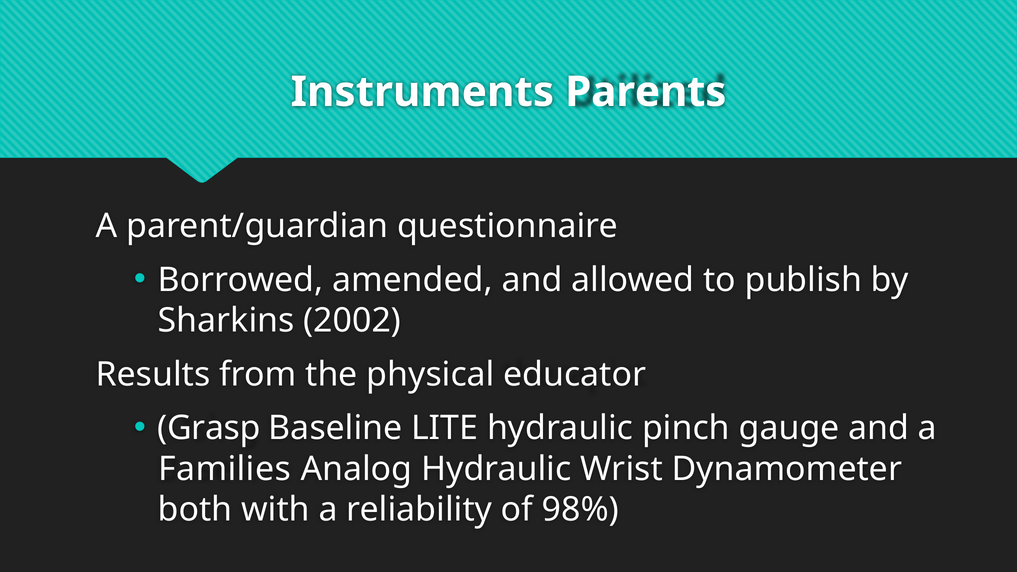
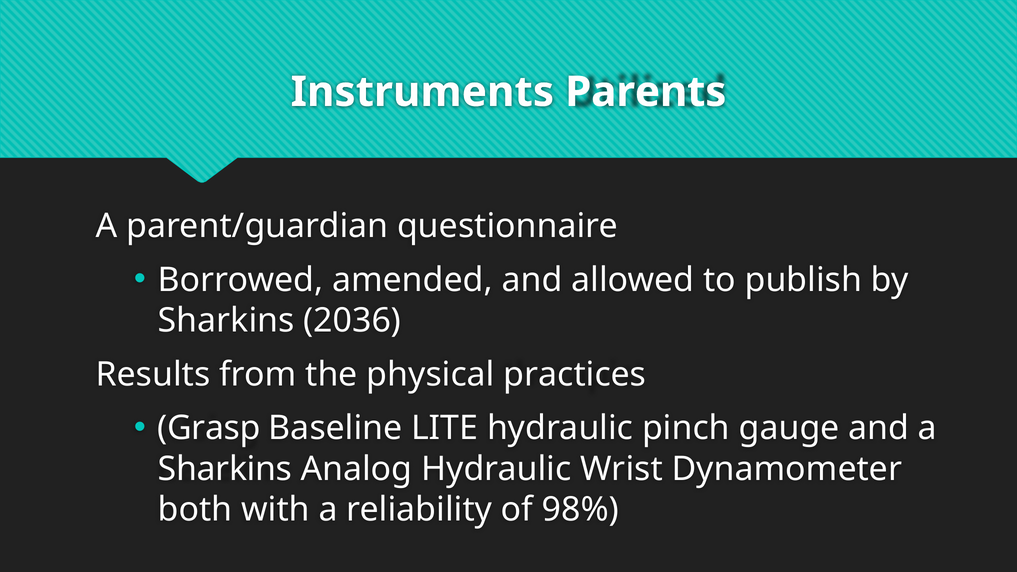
2002: 2002 -> 2036 (352, 321)
educator: educator -> practices (575, 375)
Families: Families -> Sharkins (225, 469)
